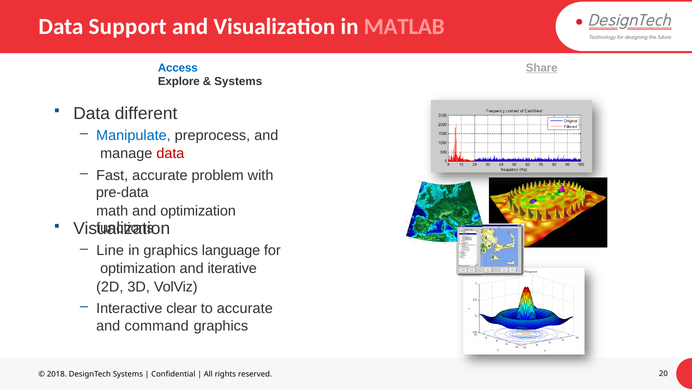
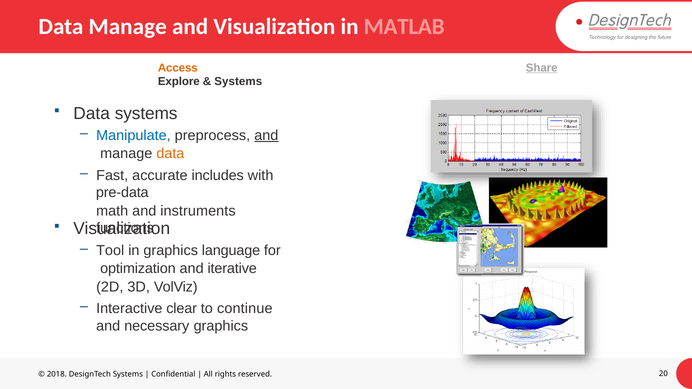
Data Support: Support -> Manage (128, 27)
Access colour: blue -> orange (178, 68)
Data different: different -> systems (146, 113)
and underline: none -> present (266, 136)
data colour: red -> orange (170, 154)
problem: problem -> includes (218, 175)
and optimization: optimization -> instruments (198, 211)
Line: Line -> Tool (110, 251)
to accurate: accurate -> continue (245, 309)
command: command -> necessary (157, 326)
